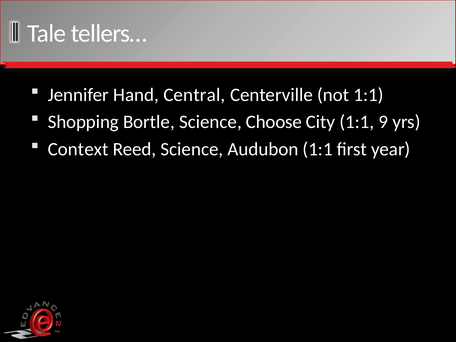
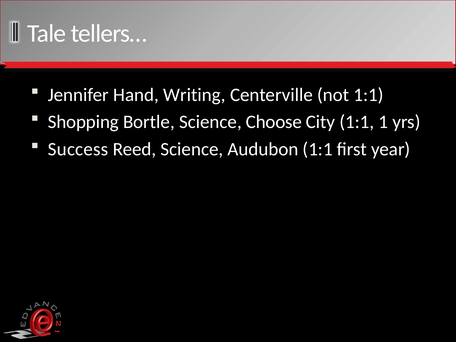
Central: Central -> Writing (194, 95)
9: 9 -> 1 (383, 122)
Context: Context -> Success (78, 149)
